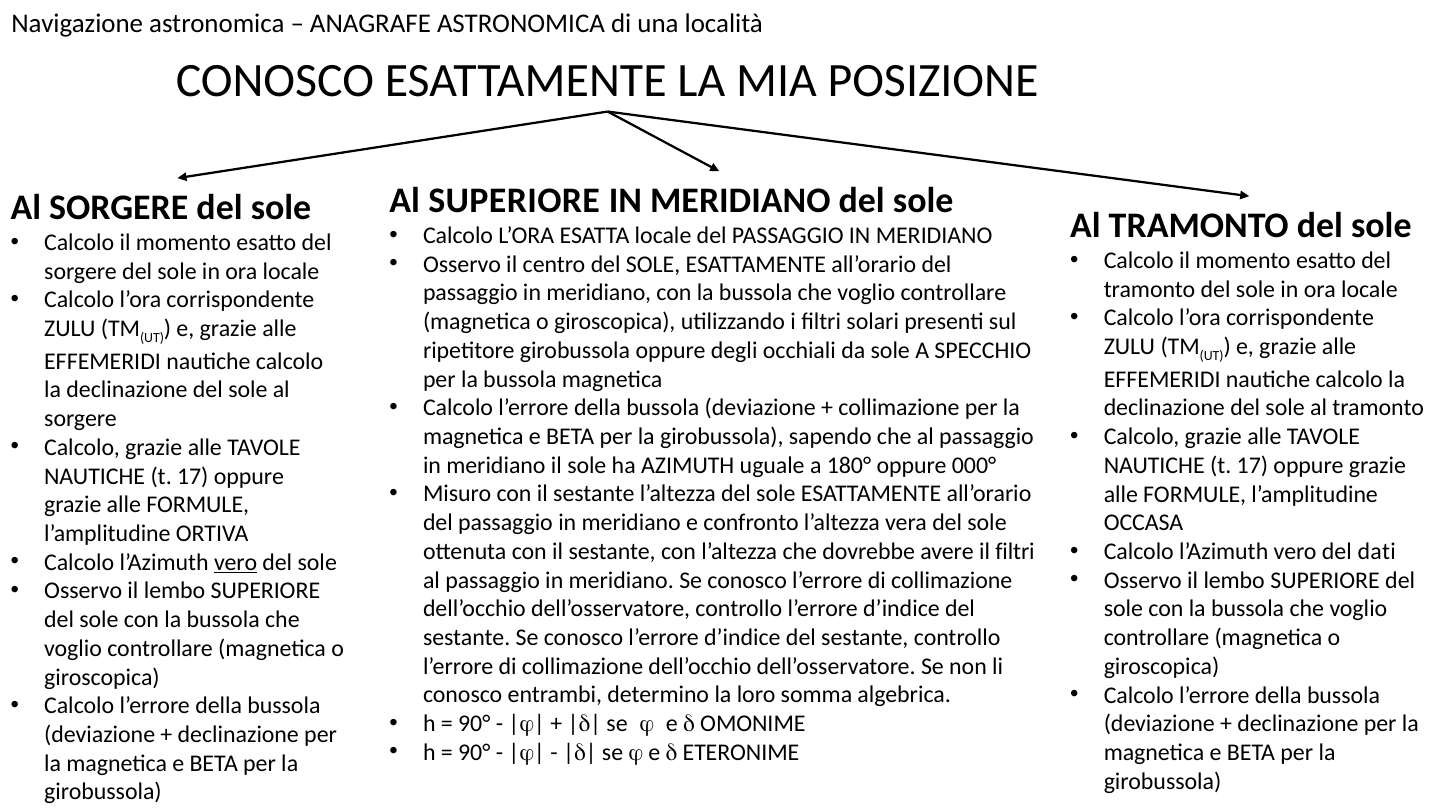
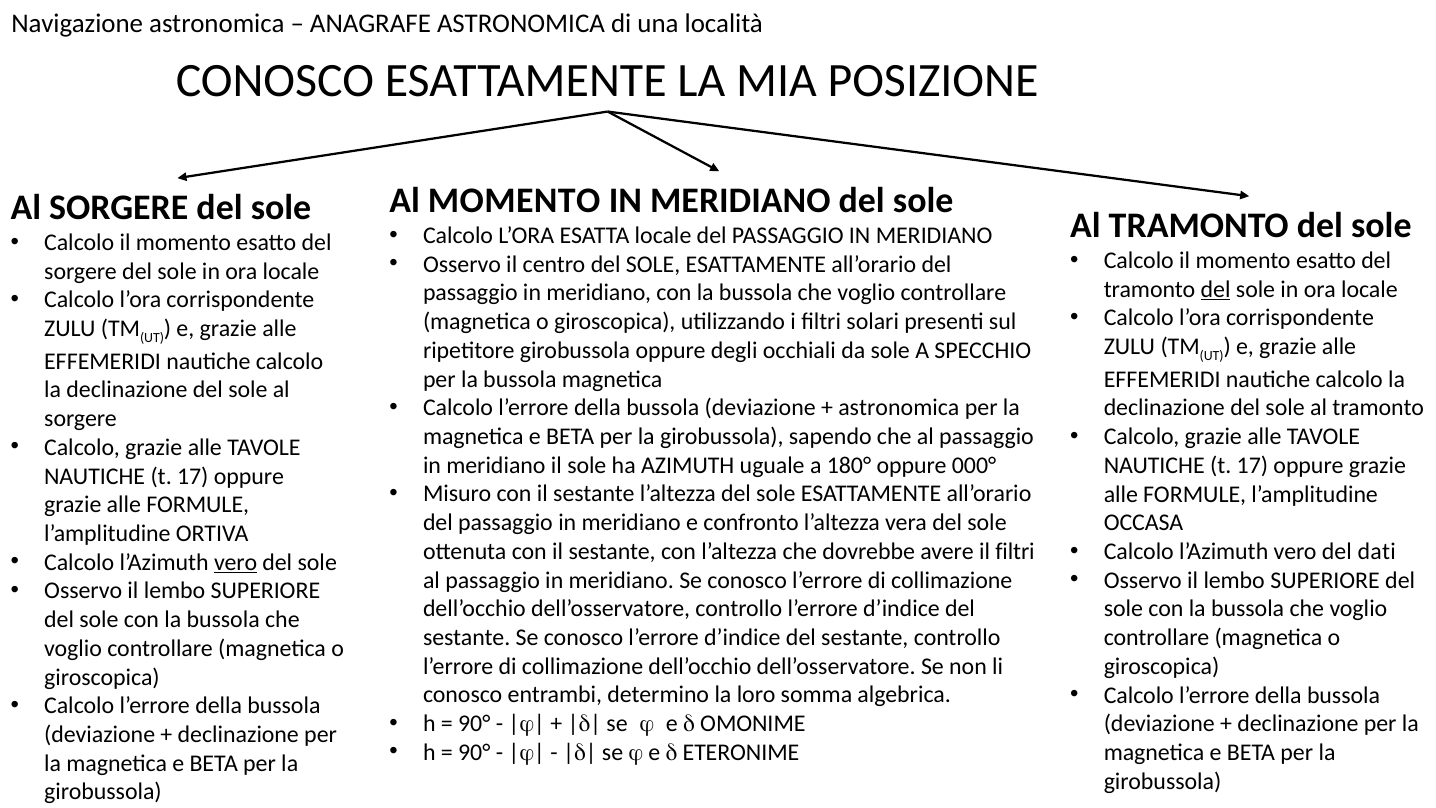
Al SUPERIORE: SUPERIORE -> MOMENTO (514, 200)
del underline: none -> present (1216, 289)
collimazione: collimazione -> astronomica (899, 408)
